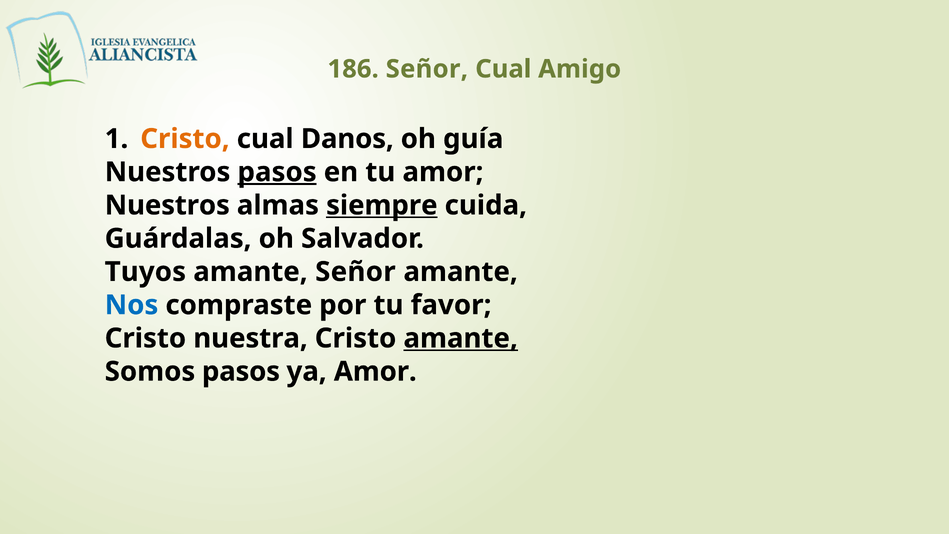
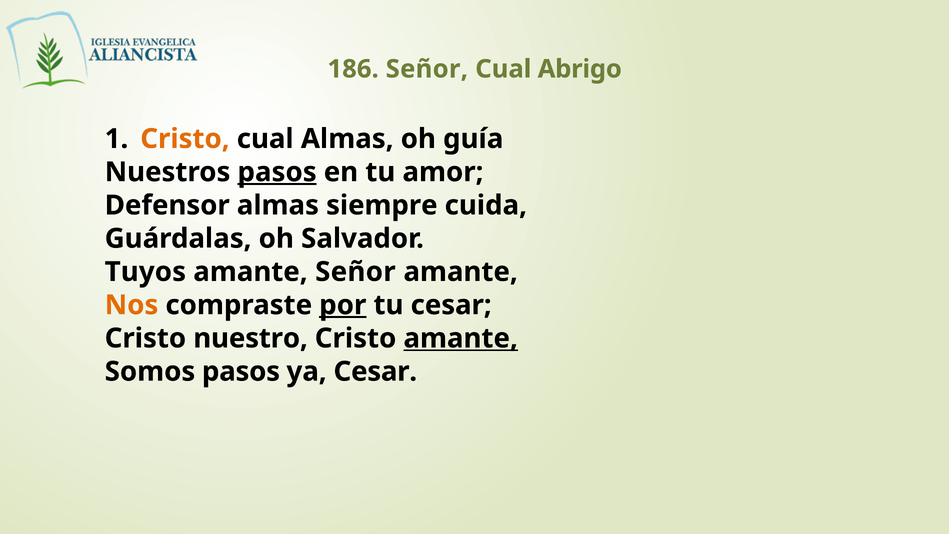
Amigo: Amigo -> Abrigo (580, 69)
cual Danos: Danos -> Almas (347, 139)
Nuestros: Nuestros -> Defensor (167, 205)
siempre underline: present -> none (382, 205)
Nos colour: blue -> orange (132, 305)
por underline: none -> present (343, 305)
tu favor: favor -> cesar (451, 305)
nuestra: nuestra -> nuestro (251, 338)
ya Amor: Amor -> Cesar (375, 371)
